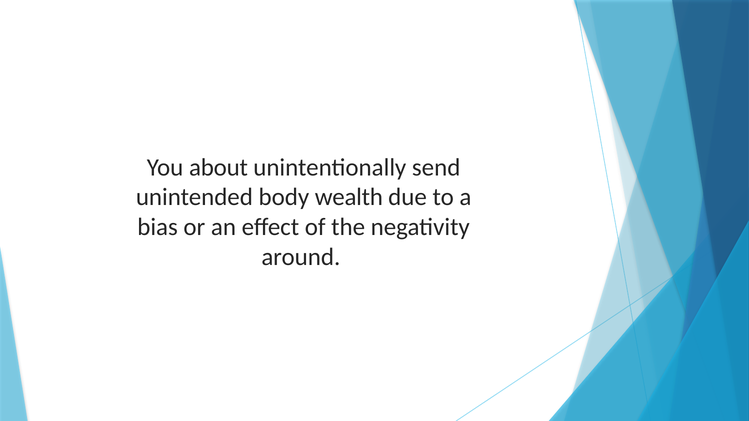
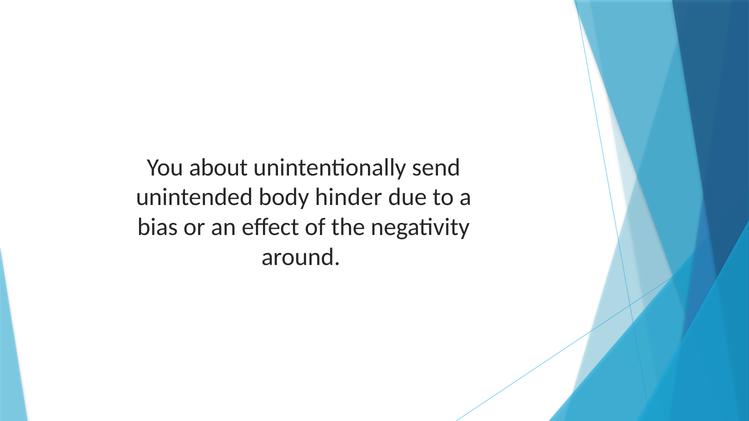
wealth: wealth -> hinder (349, 197)
